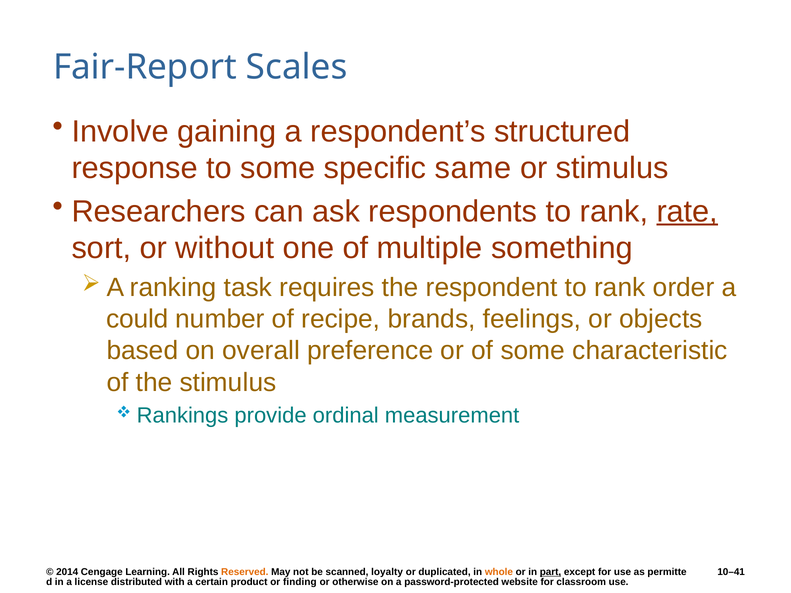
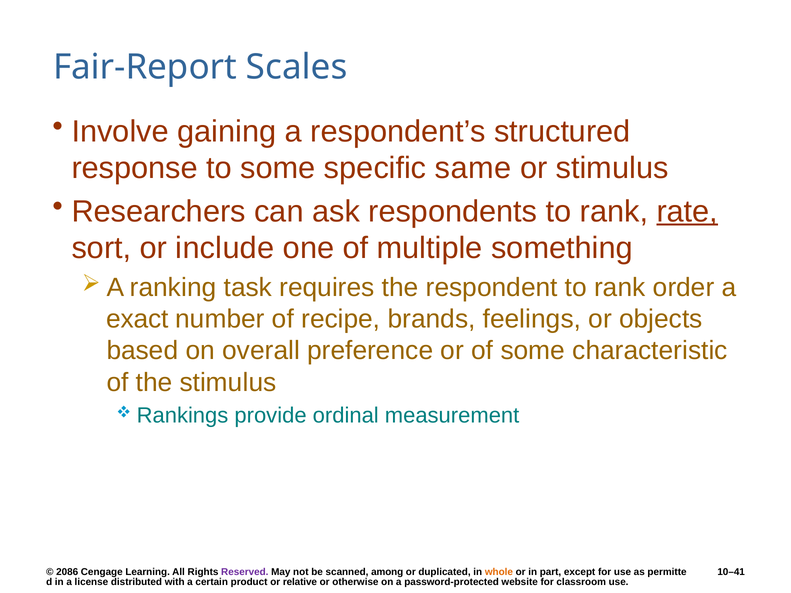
without: without -> include (225, 248)
could: could -> exact (137, 319)
2014: 2014 -> 2086 (67, 572)
Reserved colour: orange -> purple (245, 572)
loyalty: loyalty -> among (387, 572)
part underline: present -> none (550, 572)
finding: finding -> relative (300, 582)
